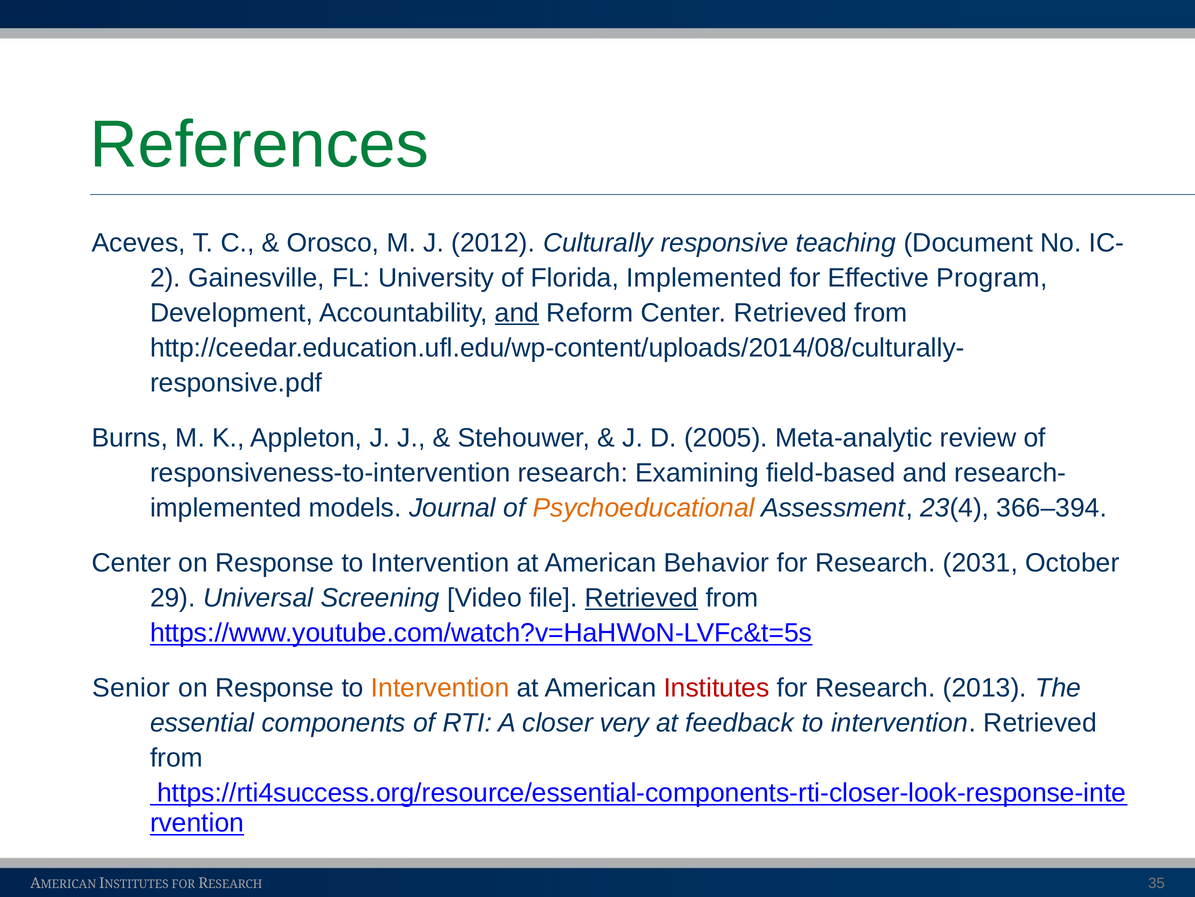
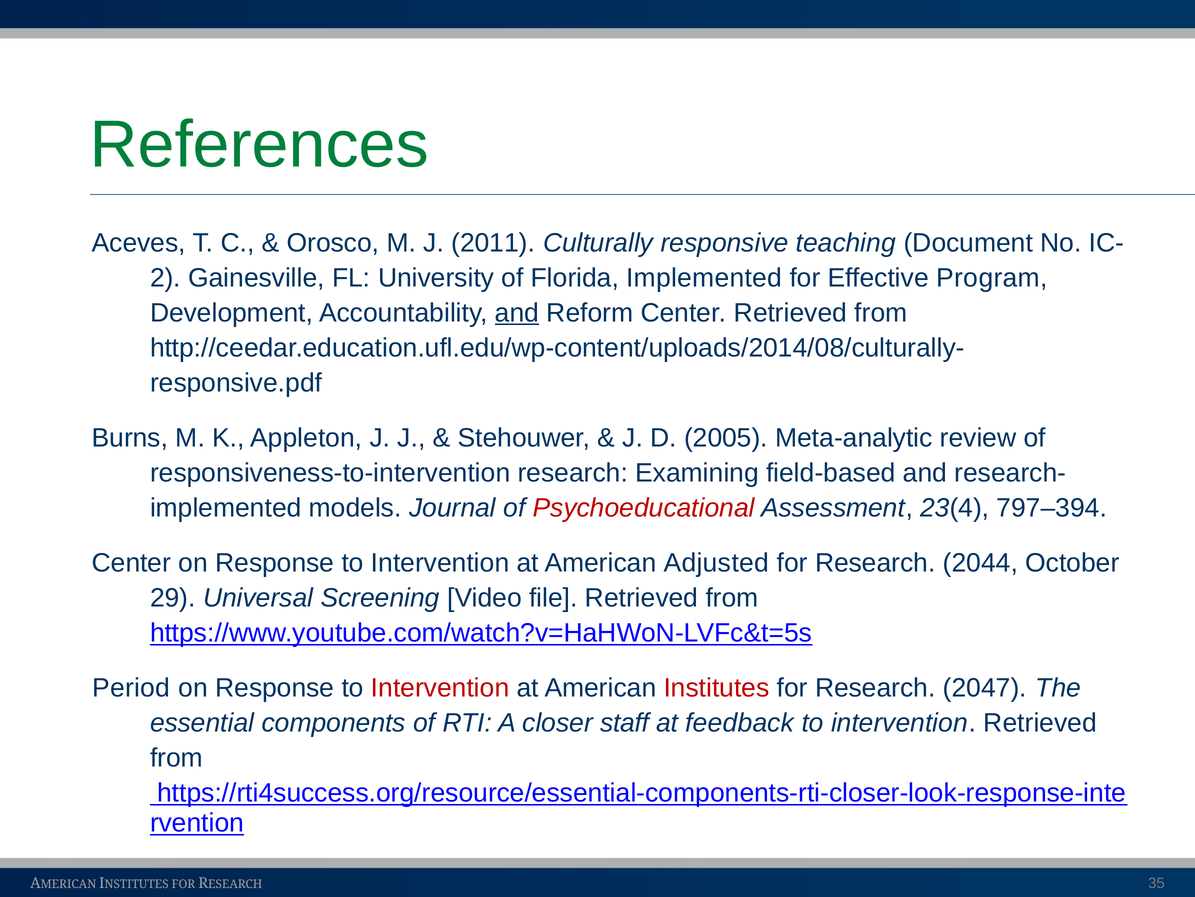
2012: 2012 -> 2011 (493, 243)
Psychoeducational colour: orange -> red (644, 508)
366–394: 366–394 -> 797–394 (1052, 508)
Behavior: Behavior -> Adjusted (716, 562)
2031: 2031 -> 2044 (980, 562)
Retrieved underline: present -> none (642, 597)
Senior: Senior -> Period (131, 687)
Intervention colour: orange -> red (440, 687)
2013: 2013 -> 2047 (985, 687)
very: very -> staff (625, 722)
